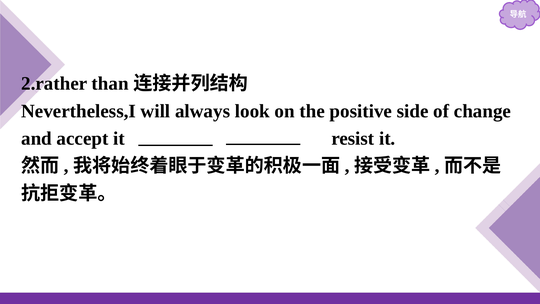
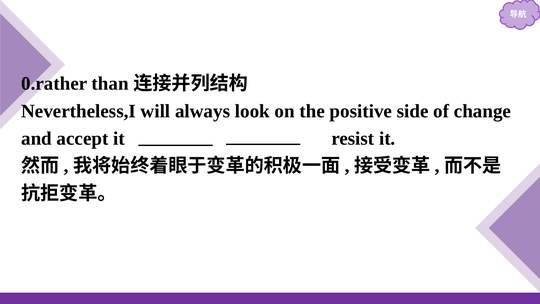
2.rather: 2.rather -> 0.rather (54, 84)
